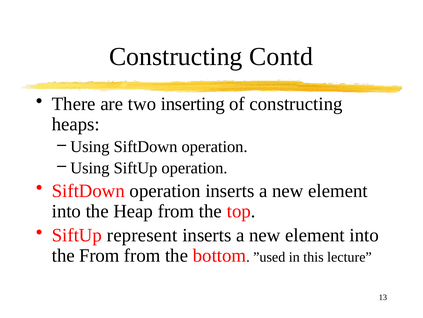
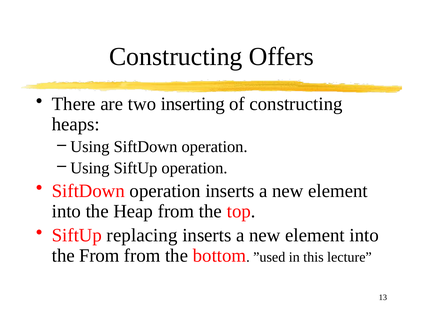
Contd: Contd -> Offers (281, 56)
represent: represent -> replacing (142, 235)
